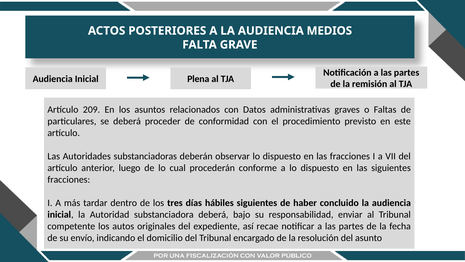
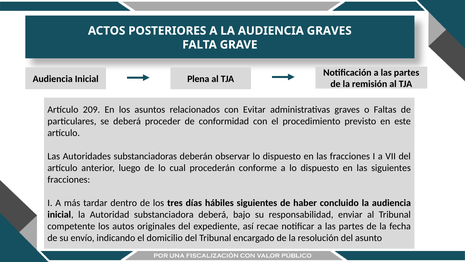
AUDIENCIA MEDIOS: MEDIOS -> GRAVES (329, 31)
Datos: Datos -> Evitar (254, 110)
